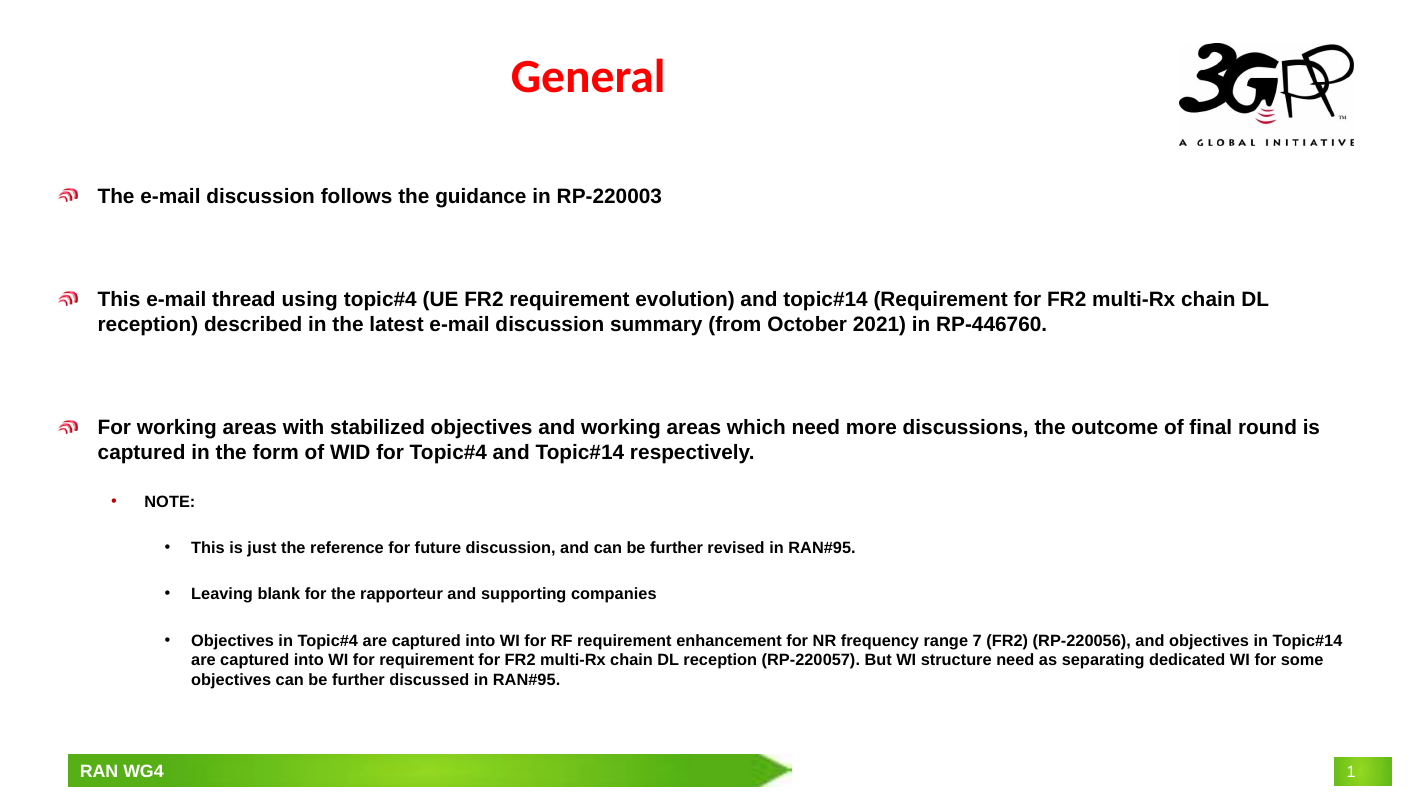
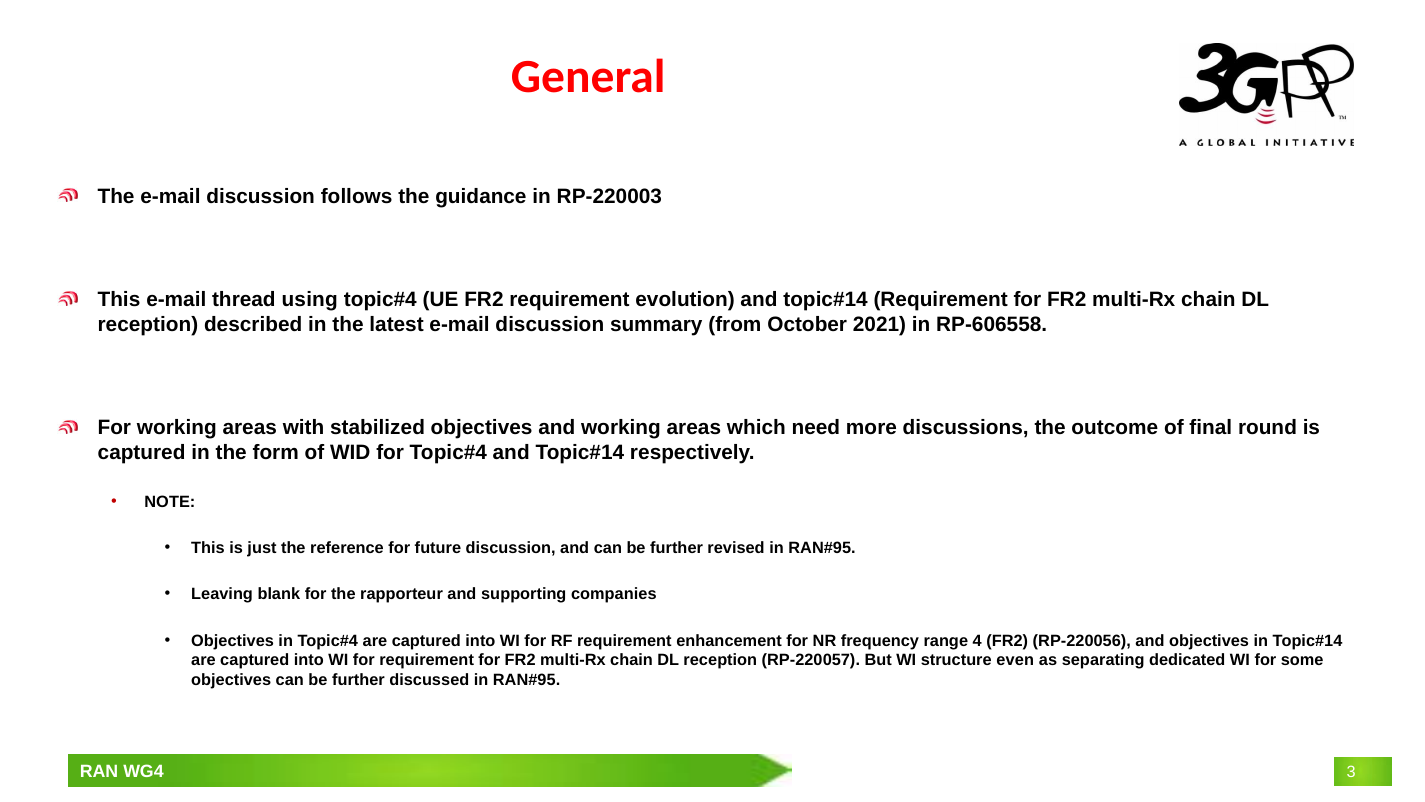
RP-446760: RP-446760 -> RP-606558 (992, 324)
7: 7 -> 4 (977, 640)
structure need: need -> even (1015, 660)
1: 1 -> 3 (1351, 772)
